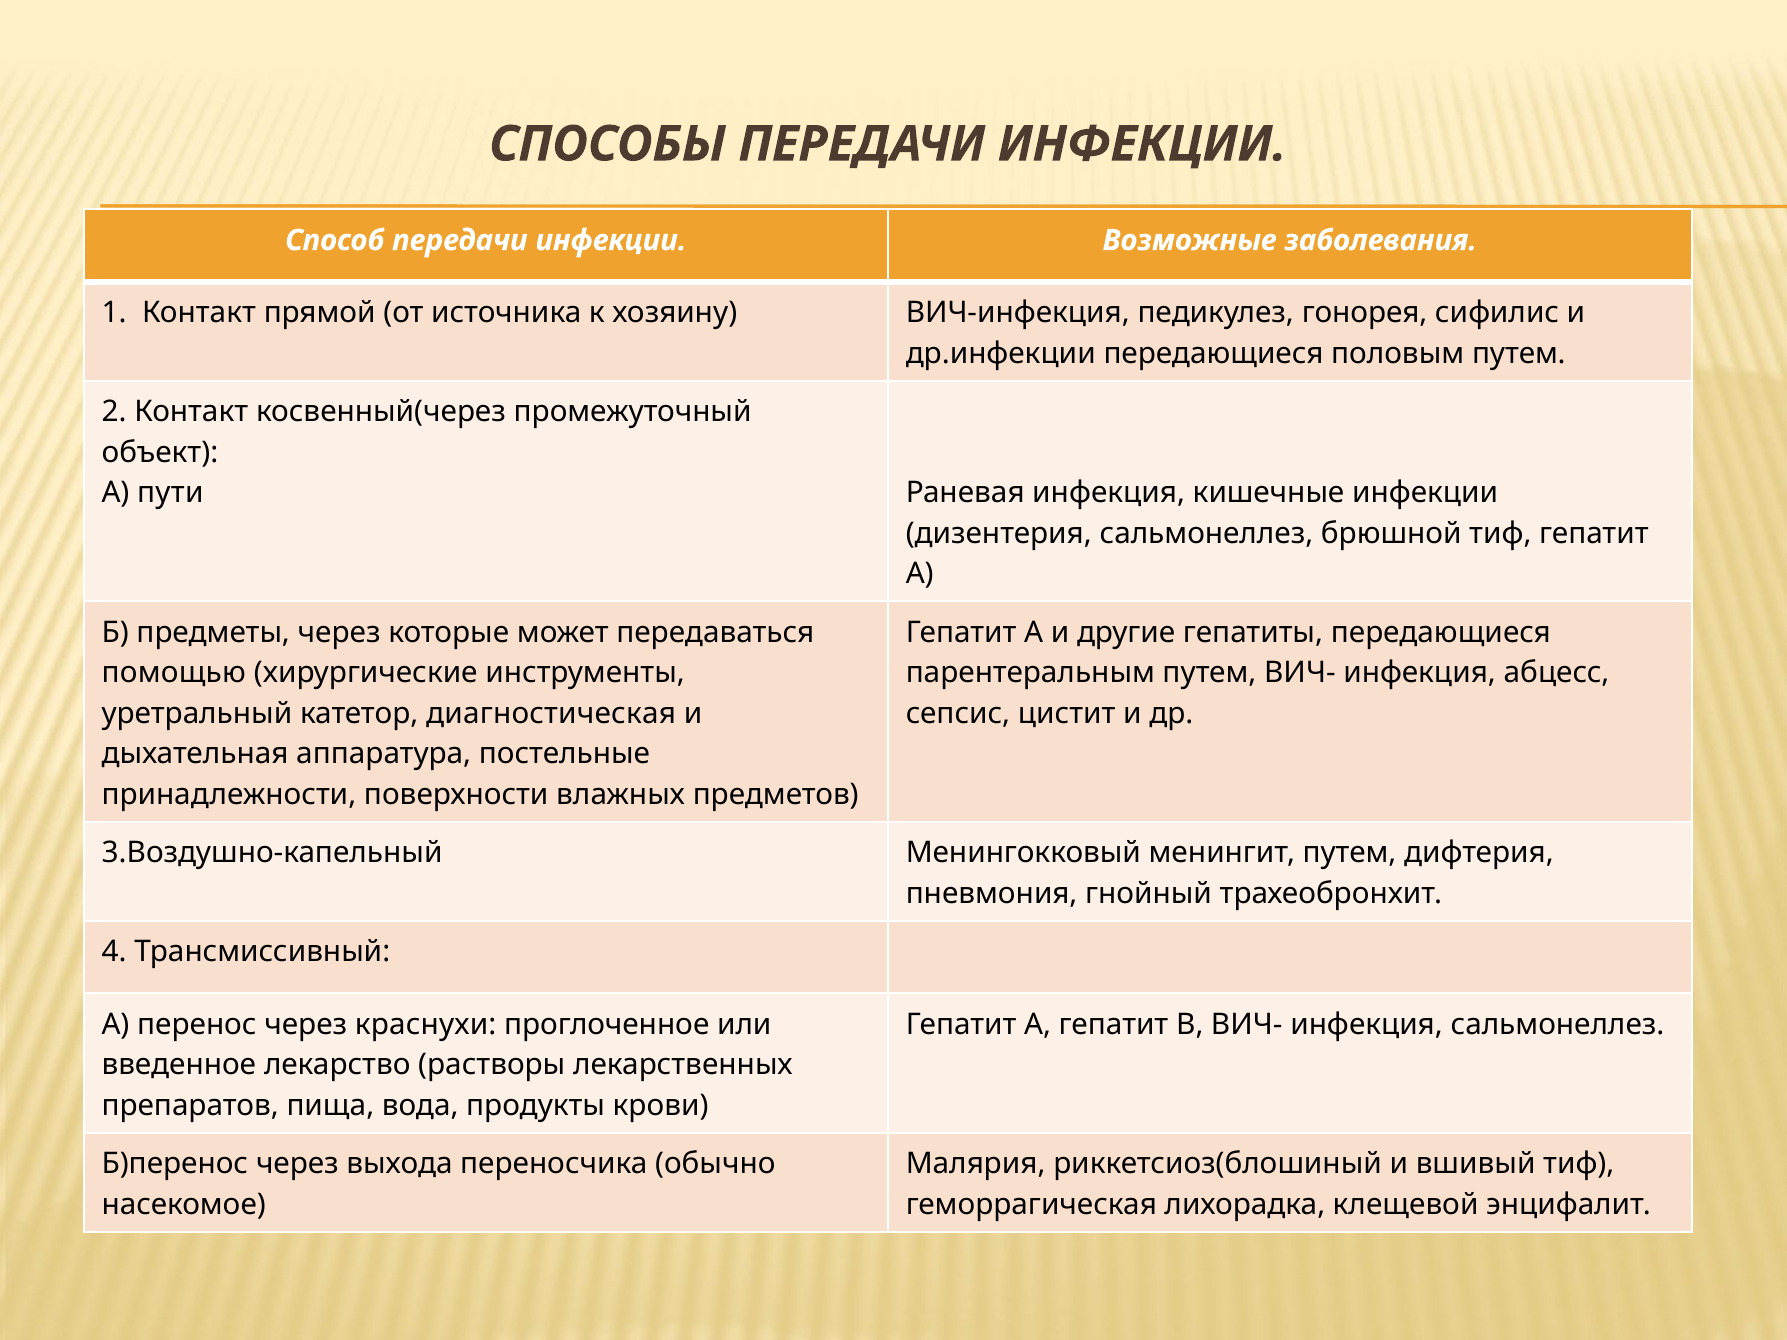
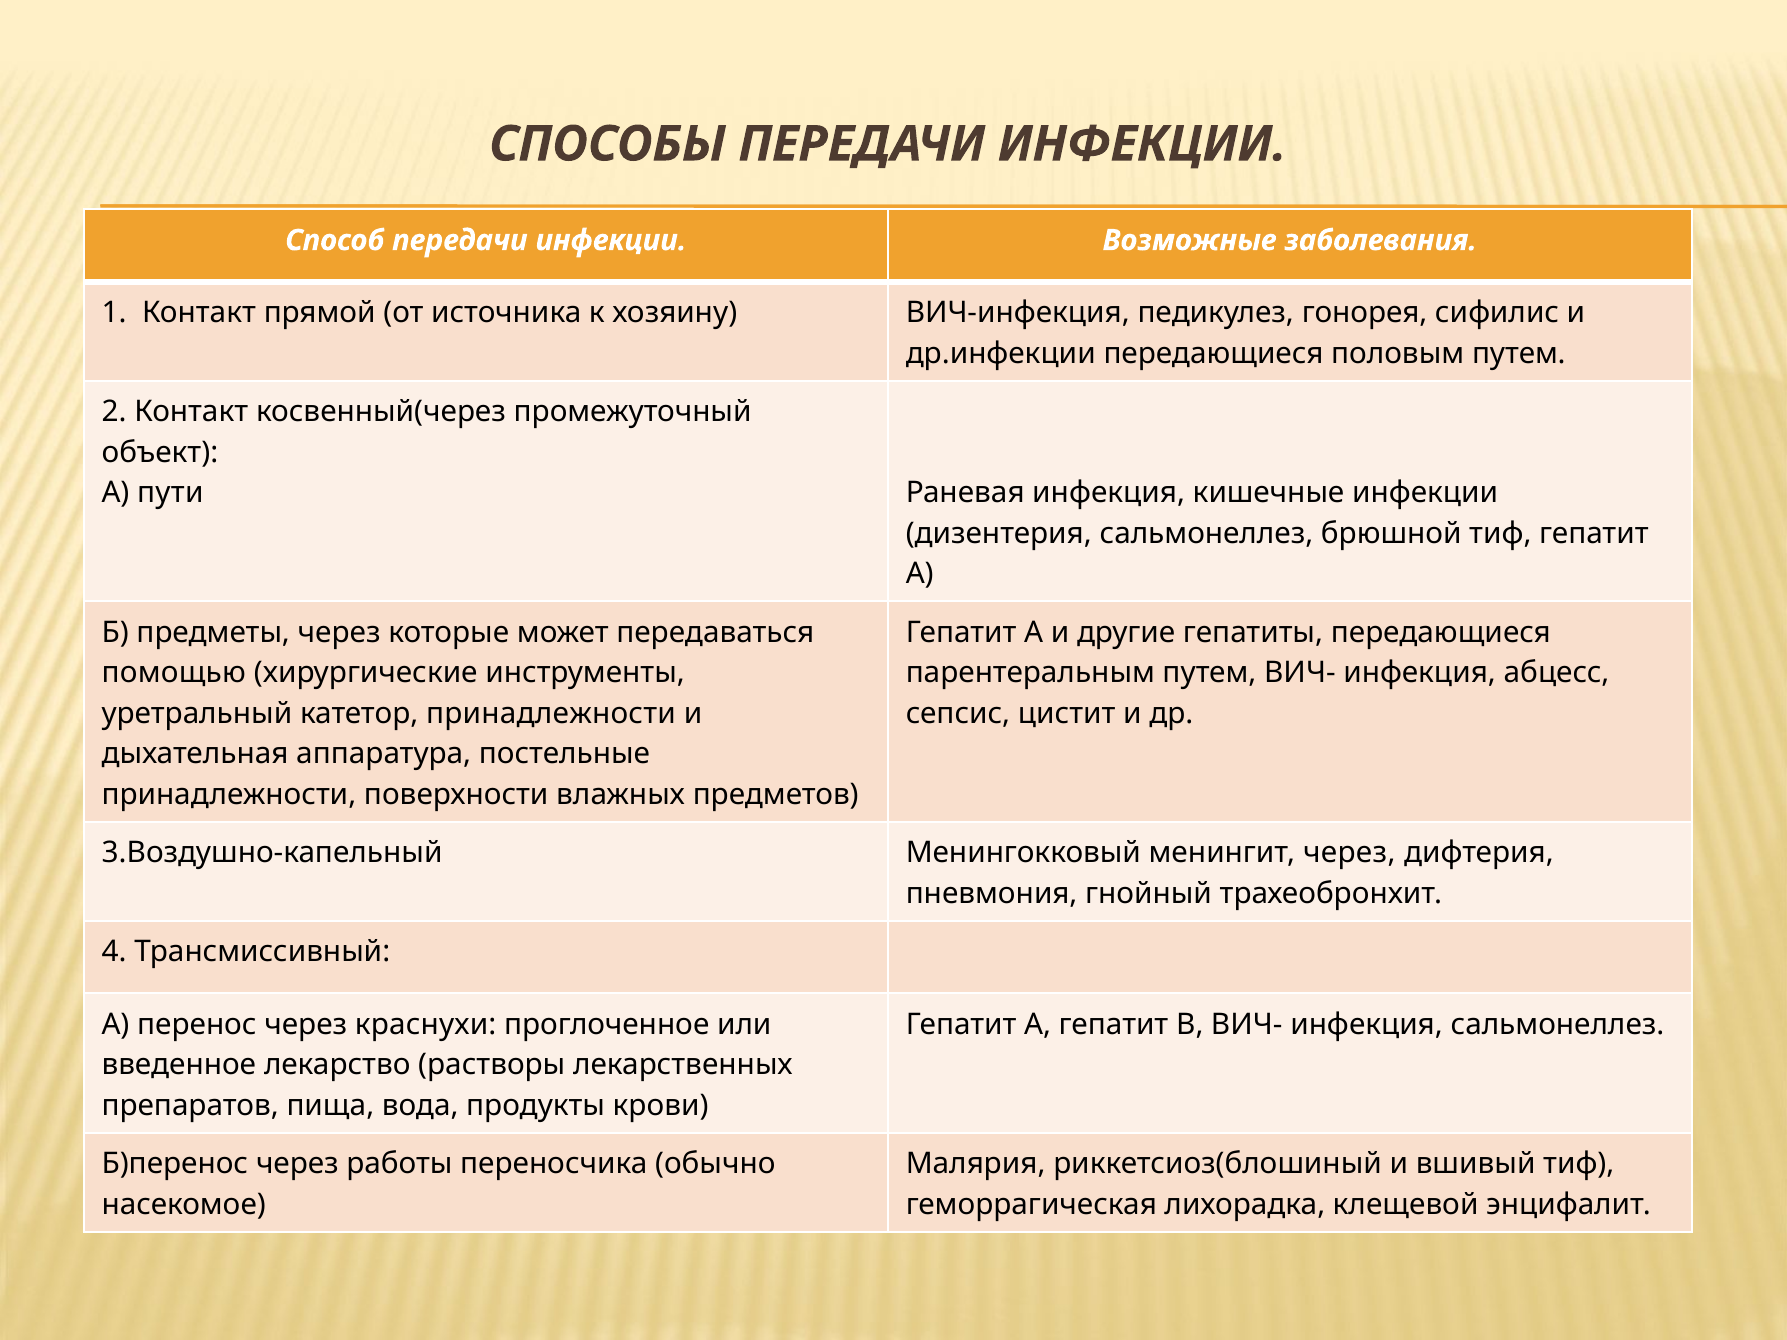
катетор диагностическая: диагностическая -> принадлежности (551, 713)
менингит путем: путем -> через (1349, 853)
выхода: выхода -> работы (399, 1164)
